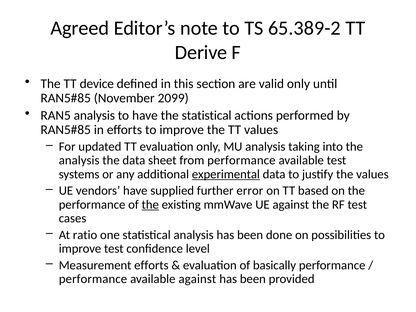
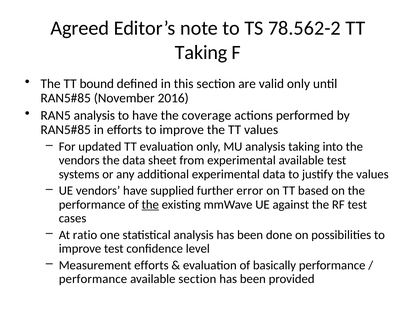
65.389-2: 65.389-2 -> 78.562-2 (304, 28)
Derive: Derive -> Taking (201, 52)
device: device -> bound (97, 84)
2099: 2099 -> 2016 (173, 98)
the statistical: statistical -> coverage (207, 115)
analysis: analysis -> vendors (79, 160)
from performance: performance -> experimental (241, 160)
experimental underline: present -> none (226, 174)
available against: against -> section (197, 279)
